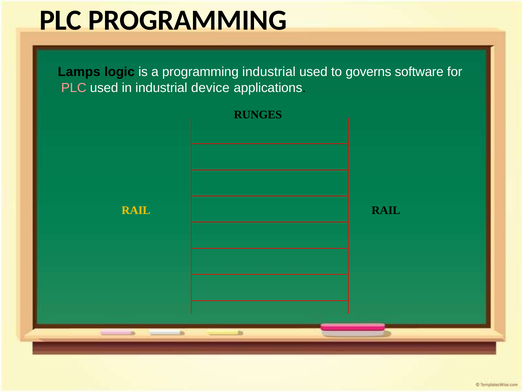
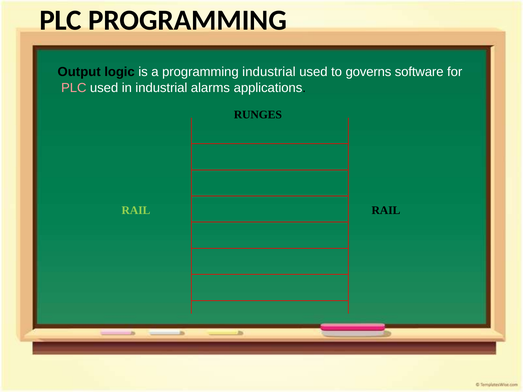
Lamps: Lamps -> Output (79, 72)
device: device -> alarms (210, 88)
RAIL colour: yellow -> light green (136, 211)
